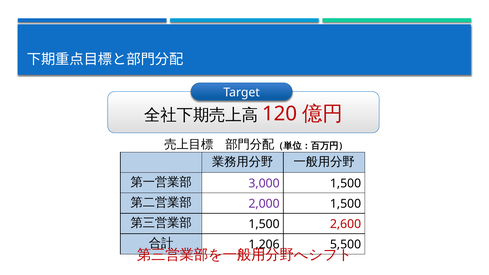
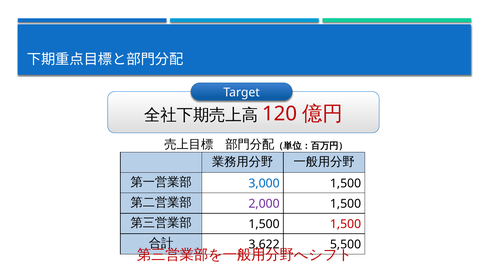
3,000 colour: purple -> blue (264, 183)
1,500 2,600: 2,600 -> 1,500 (346, 224)
1,206: 1,206 -> 3,622 (264, 245)
